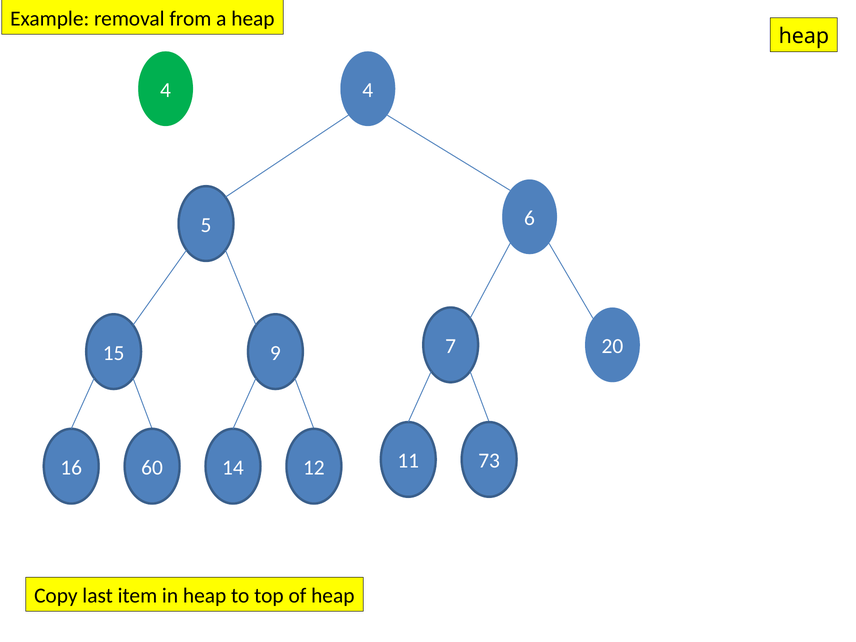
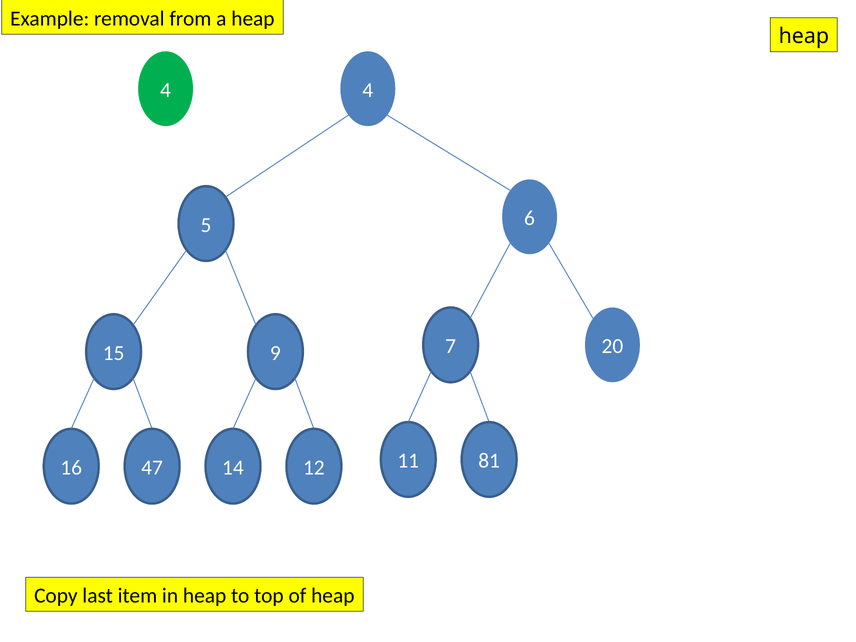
73: 73 -> 81 (489, 461)
60: 60 -> 47 (152, 468)
